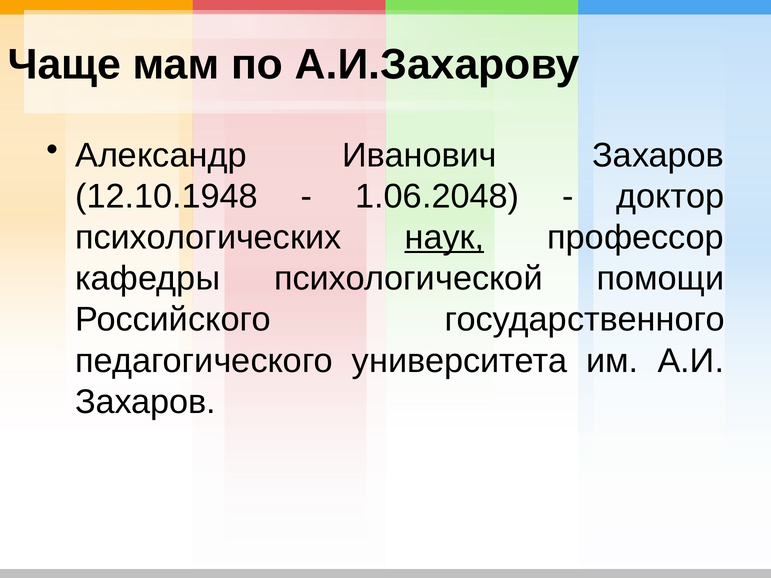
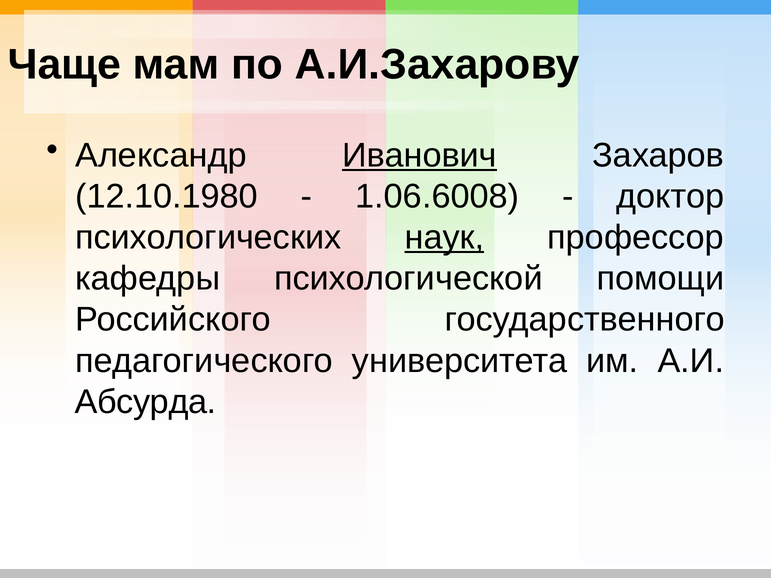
Иванович underline: none -> present (419, 155)
12.10.1948: 12.10.1948 -> 12.10.1980 (167, 196)
1.06.2048: 1.06.2048 -> 1.06.6008 (437, 196)
Захаров: Захаров -> Абсурда (145, 402)
